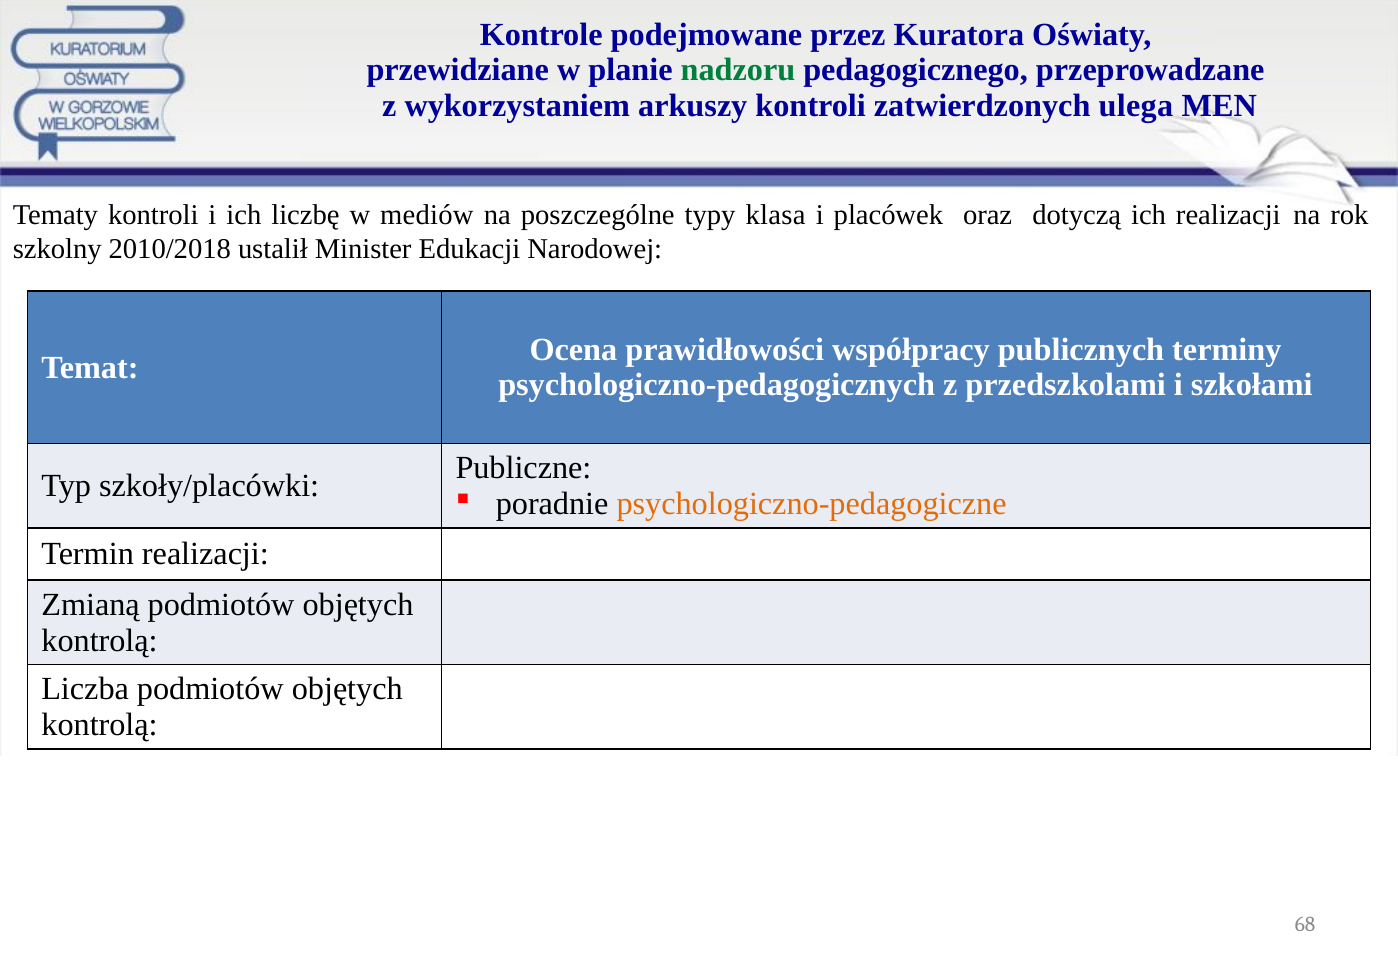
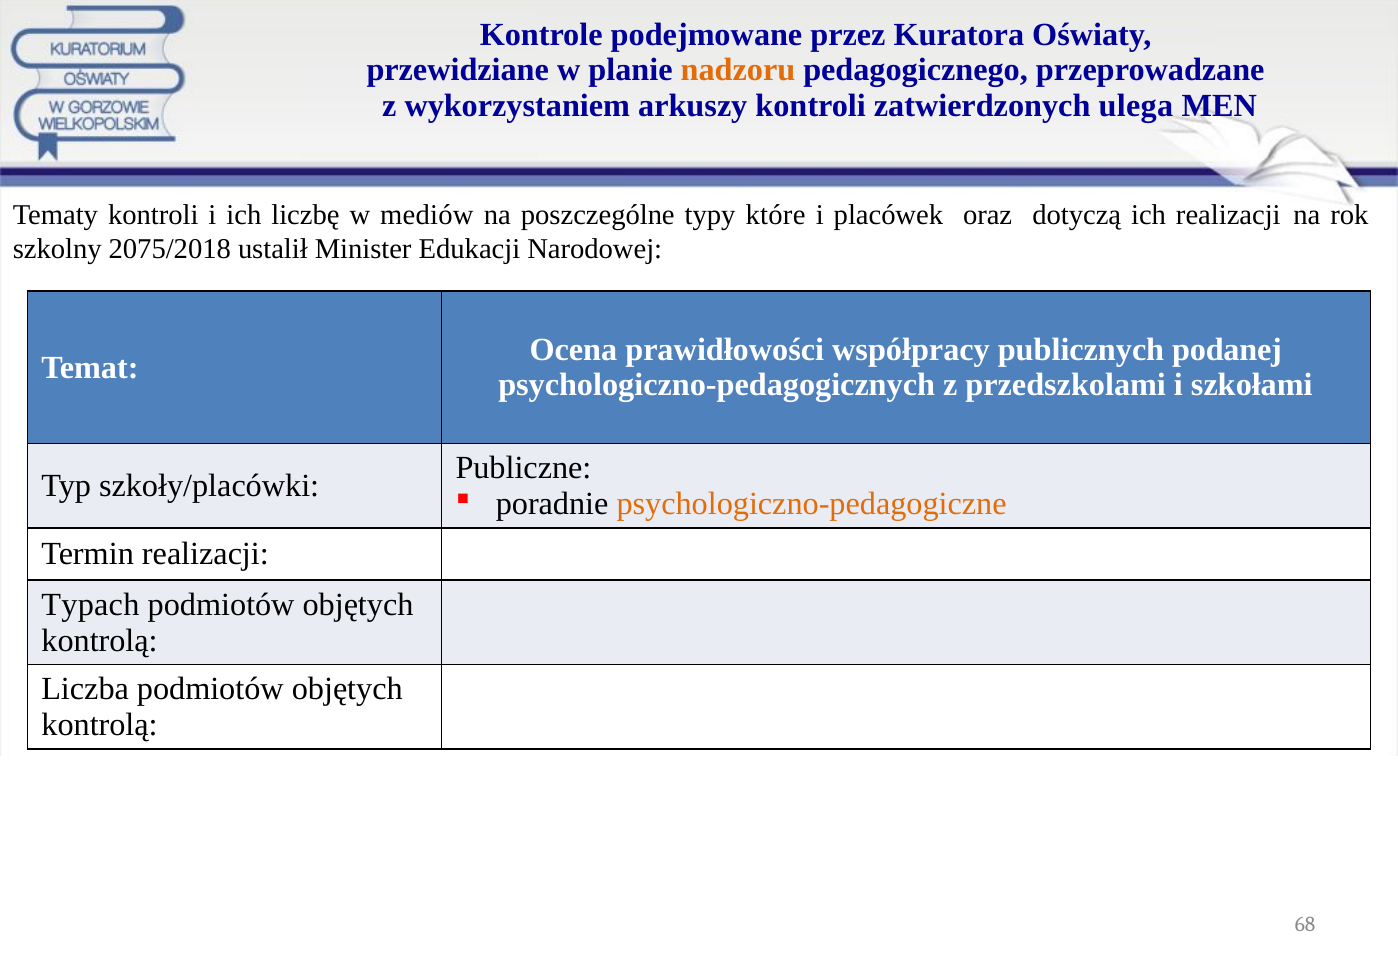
nadzoru colour: green -> orange (738, 70)
klasa: klasa -> które (776, 215)
2010/2018: 2010/2018 -> 2075/2018 (170, 249)
terminy: terminy -> podanej (1227, 350)
Zmianą: Zmianą -> Typach (90, 605)
